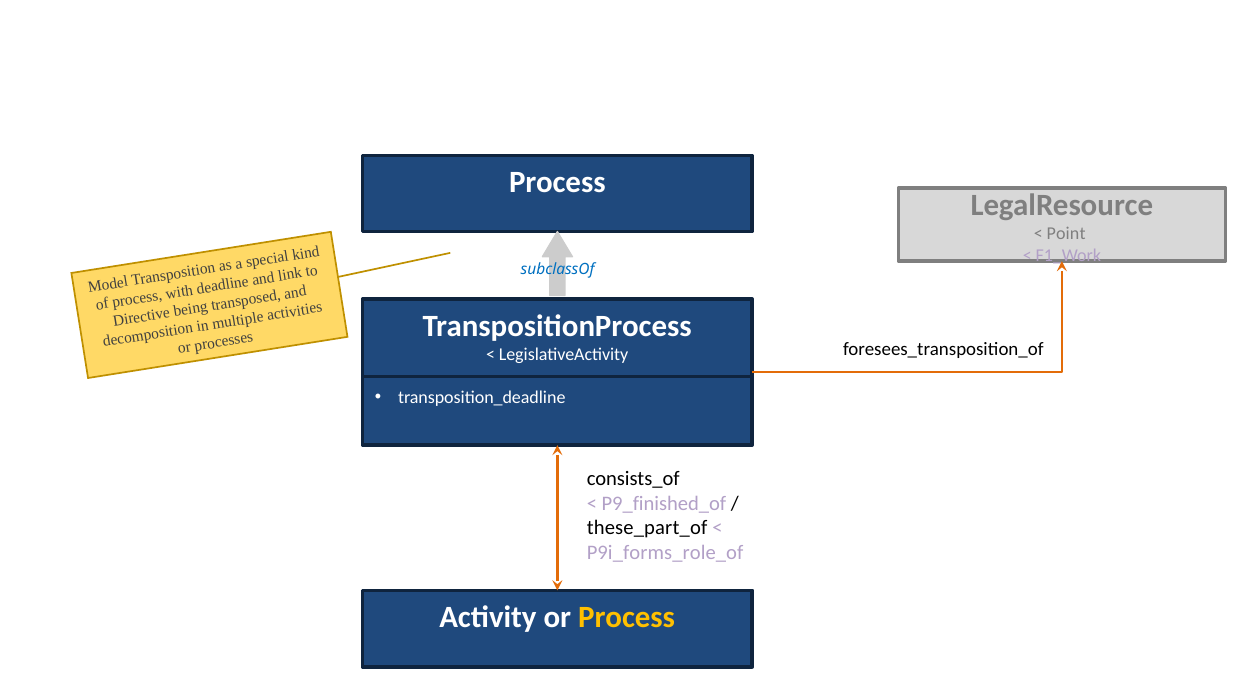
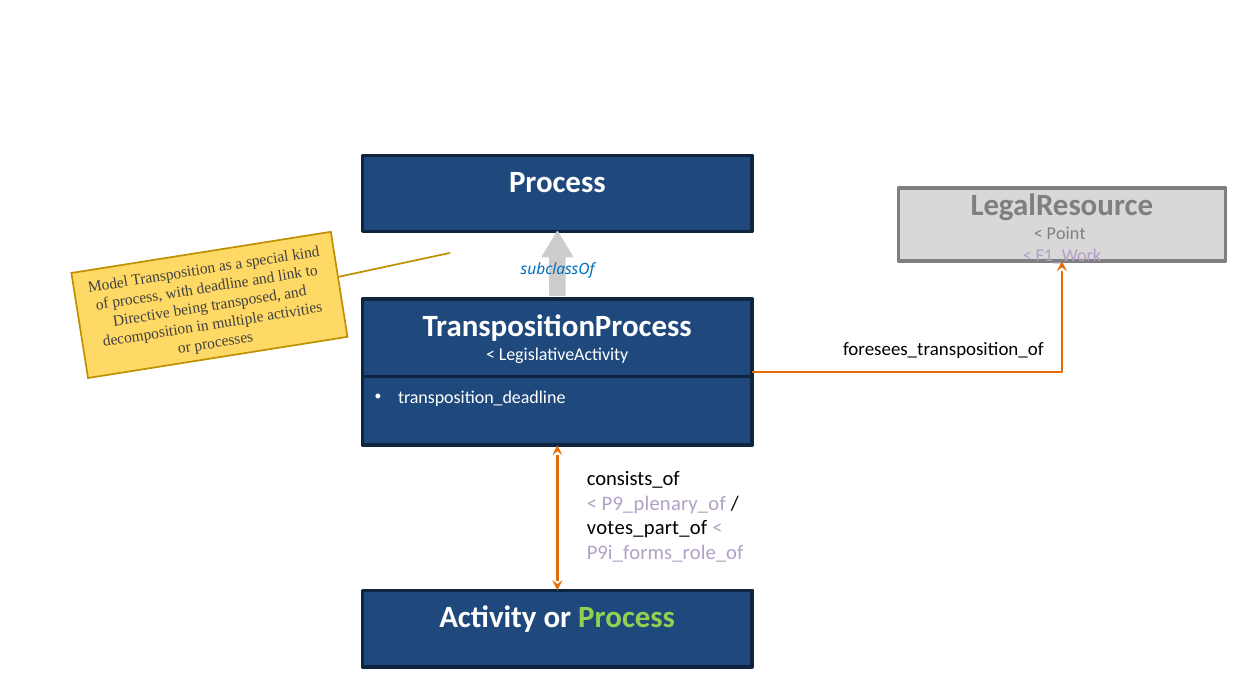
P9_finished_of: P9_finished_of -> P9_plenary_of (664, 503)
these_part_of: these_part_of -> votes_part_of (647, 528)
Process colour: yellow -> light green (627, 617)
